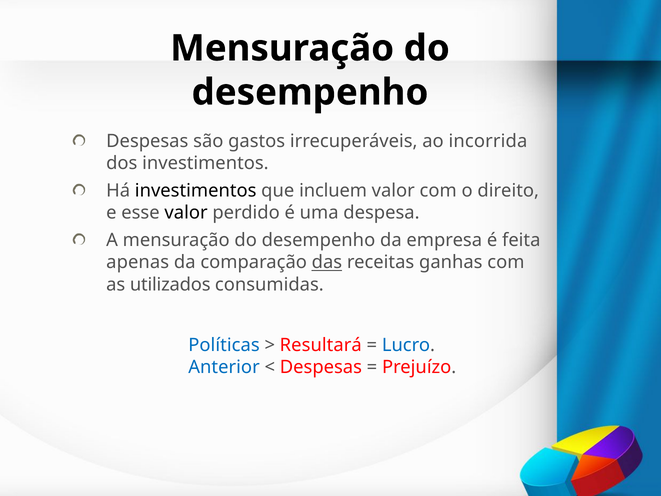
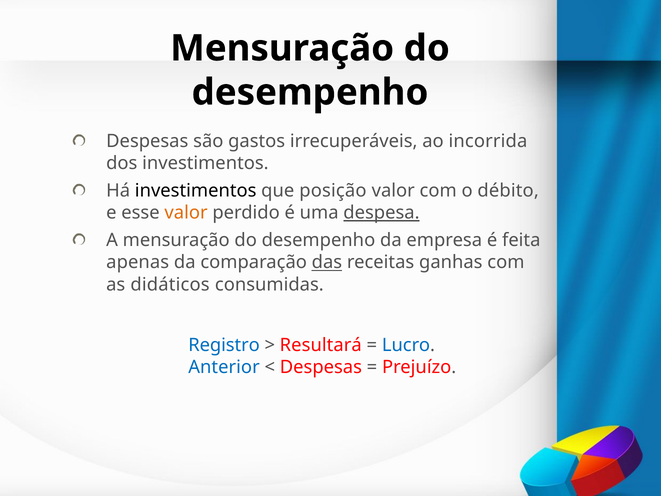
incluem: incluem -> posição (333, 191)
direito: direito -> débito (508, 191)
valor colour: black -> orange (186, 213)
despesa underline: none -> present (381, 213)
utilizados: utilizados -> didáticos (170, 284)
Políticas: Políticas -> Registro (224, 345)
